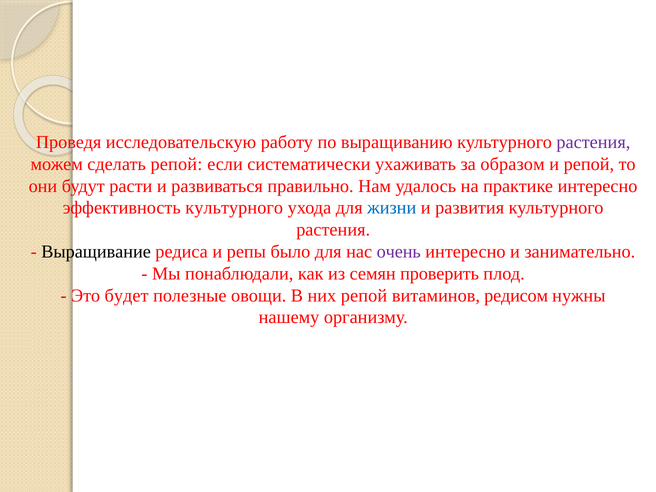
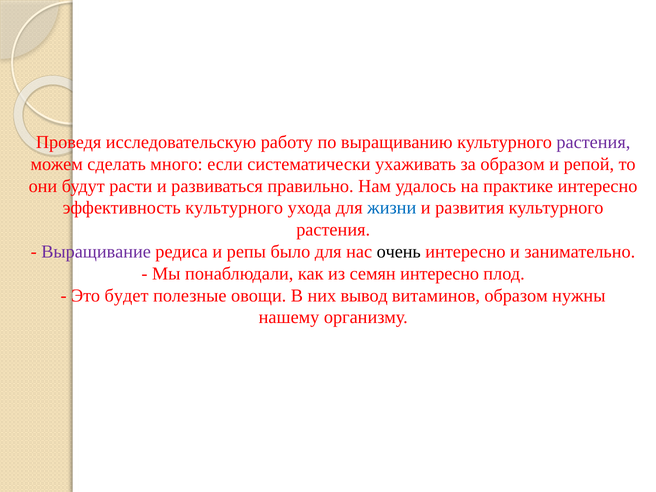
сделать репой: репой -> много (177, 164)
Выращивание colour: black -> purple (96, 252)
очень colour: purple -> black (399, 252)
семян проверить: проверить -> интересно (440, 274)
них репой: репой -> вывод (364, 296)
витаминов редисом: редисом -> образом (516, 296)
